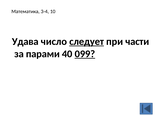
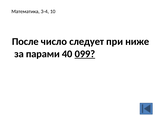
Удава: Удава -> После (25, 42)
следует underline: present -> none (87, 42)
части: части -> ниже (137, 42)
